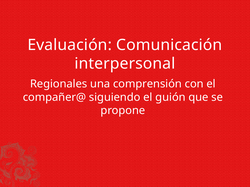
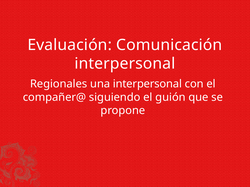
una comprensión: comprensión -> interpersonal (147, 84)
